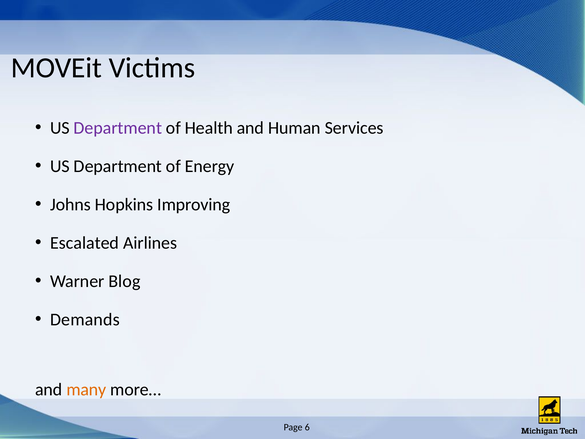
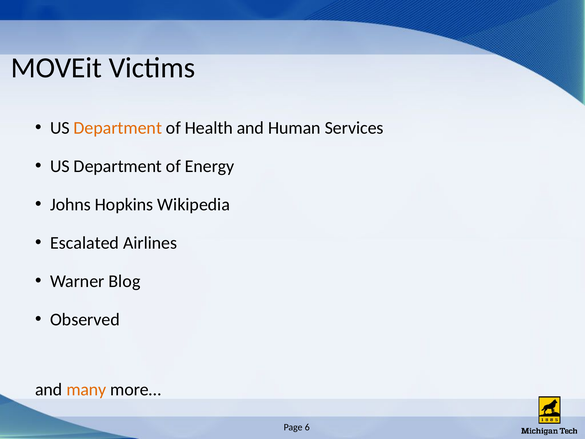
Department colour: purple -> orange (118, 128)
Improving: Improving -> Wikipedia (194, 204)
Demands: Demands -> Observed (85, 319)
